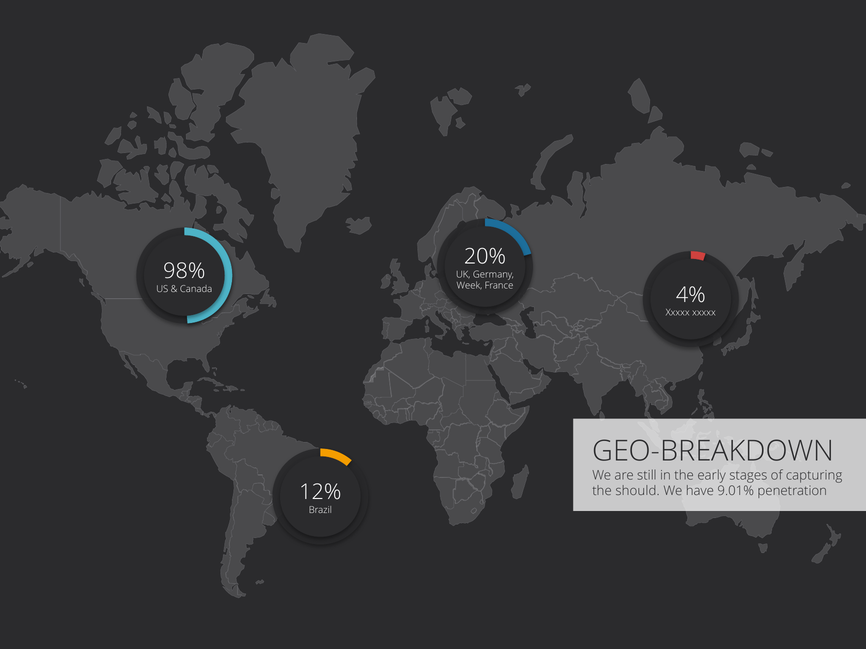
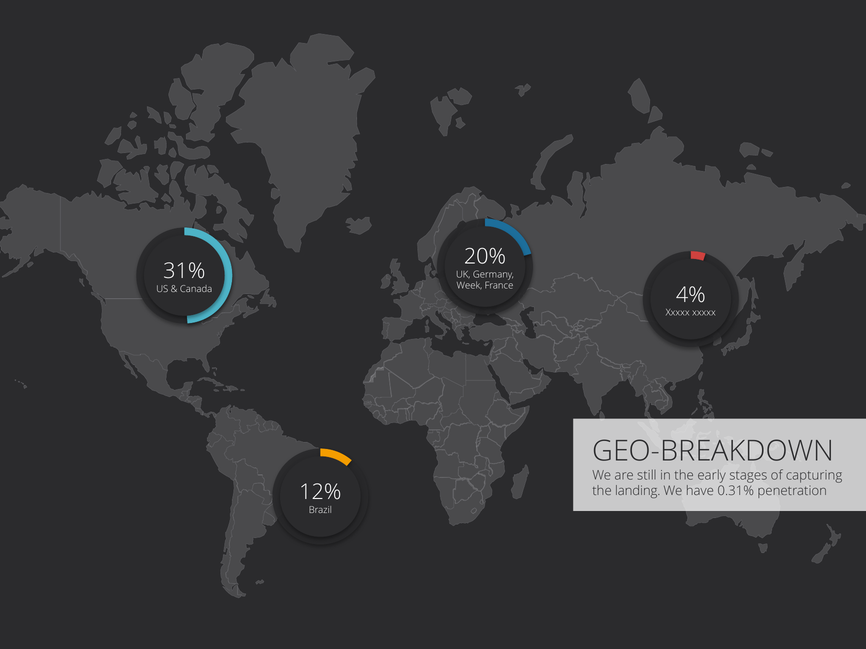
98%: 98% -> 31% (184, 272)
should: should -> landing (638, 491)
9.01%: 9.01% -> 0.31% (736, 491)
